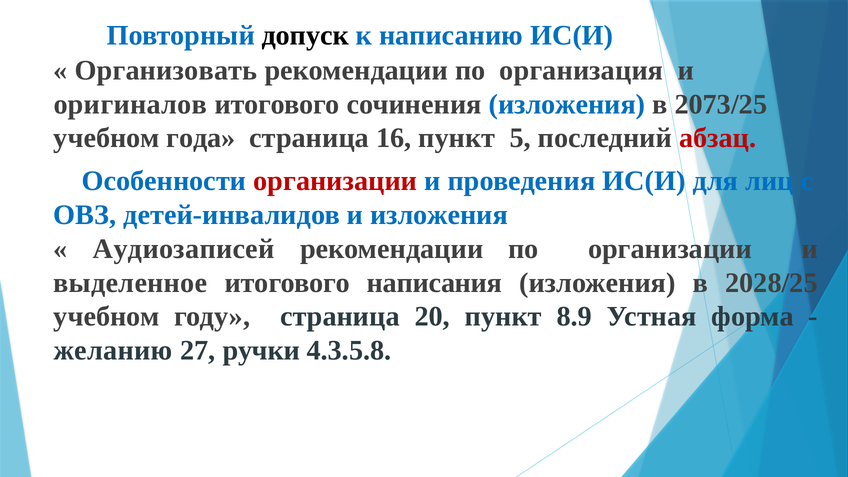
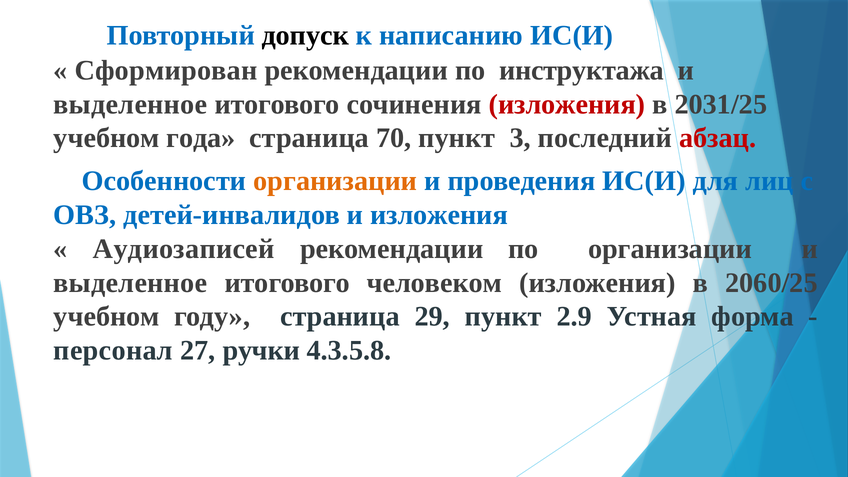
Организовать: Организовать -> Сформирован (166, 70)
организация: организация -> инструктажа (582, 70)
оригиналов: оригиналов -> выделенное (130, 104)
изложения colour: blue -> red (567, 104)
2073/25: 2073/25 -> 2031/25 (721, 104)
16: 16 -> 70 (394, 138)
5: 5 -> 3 (520, 138)
организации colour: red -> orange (335, 181)
написания: написания -> человеком (434, 283)
2028/25: 2028/25 -> 2060/25 (771, 283)
20: 20 -> 29 (432, 317)
8.9: 8.9 -> 2.9 (574, 317)
желанию: желанию -> персонал (113, 351)
